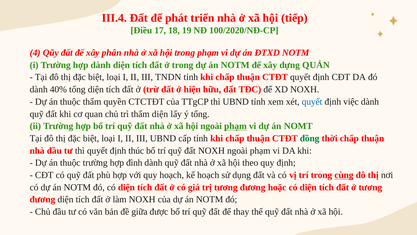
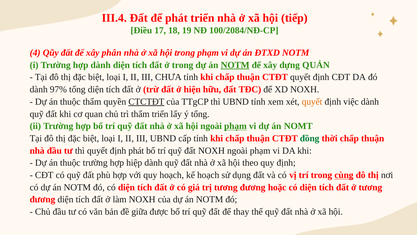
100/2020/NĐ-CP: 100/2020/NĐ-CP -> 100/2084/NĐ-CP (244, 30)
NOTM underline: none -> present (235, 65)
TNDN: TNDN -> CHƯA (168, 77)
40%: 40% -> 97% (58, 89)
CTCTĐT underline: none -> present (146, 102)
quyết colour: blue -> orange (312, 102)
thẩm diện: diện -> triển (160, 114)
định thúc: thúc -> phát (136, 150)
đình: đình -> hiệp (134, 163)
